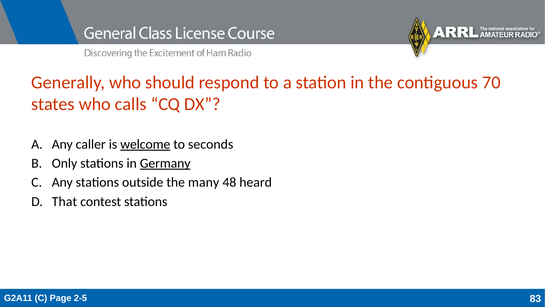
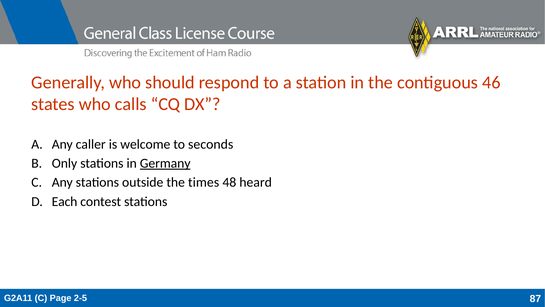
70: 70 -> 46 (491, 82)
welcome underline: present -> none (145, 144)
many: many -> times (204, 182)
That: That -> Each (65, 201)
83: 83 -> 87 (535, 298)
